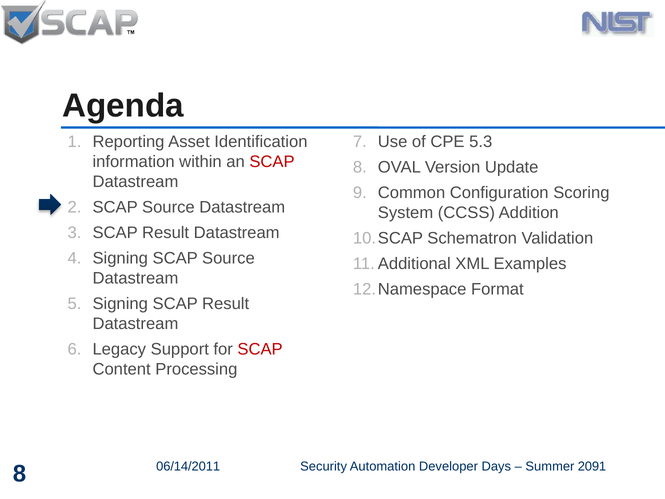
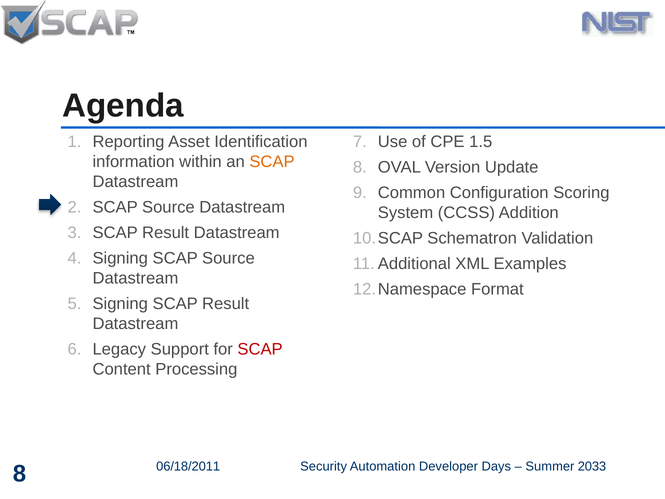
5.3: 5.3 -> 1.5 (481, 142)
SCAP colour: red -> orange (272, 162)
06/14/2011: 06/14/2011 -> 06/18/2011 (188, 466)
2091: 2091 -> 2033 (592, 466)
